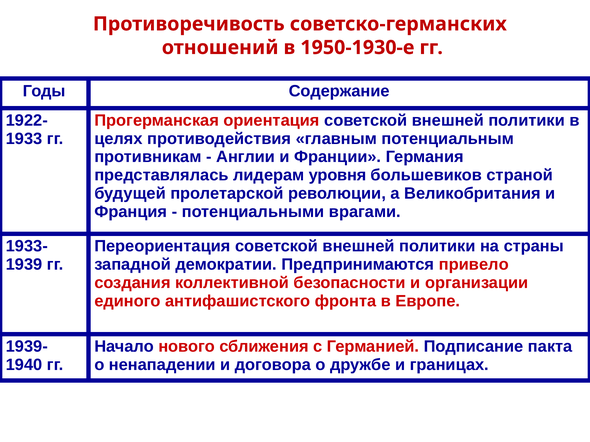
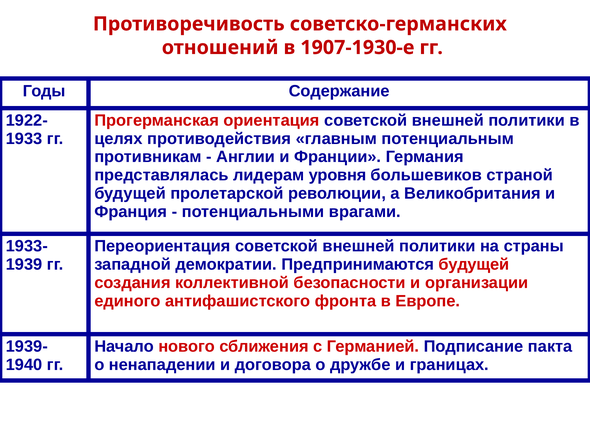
1950-1930-е: 1950-1930-е -> 1907-1930-е (357, 48)
Предпринимаются привело: привело -> будущей (474, 265)
